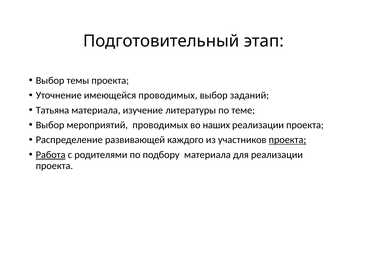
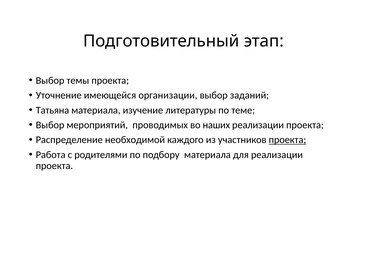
имеющейся проводимых: проводимых -> организации (168, 95)
развивающей: развивающей -> необходимой (135, 140)
Работа underline: present -> none (51, 155)
